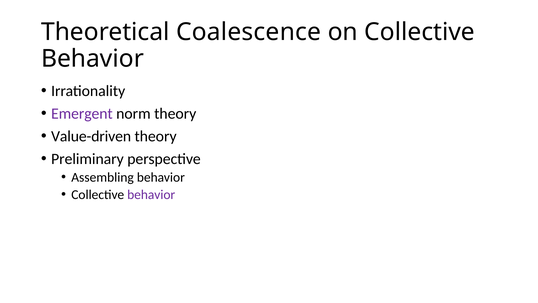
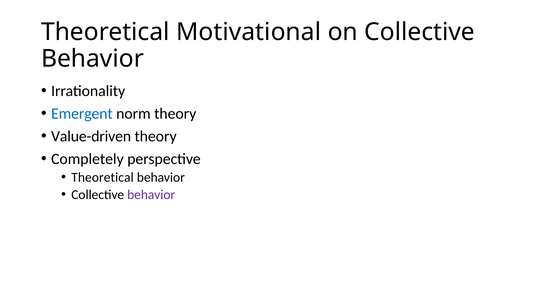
Coalescence: Coalescence -> Motivational (249, 32)
Emergent colour: purple -> blue (82, 114)
Preliminary: Preliminary -> Completely (87, 159)
Assembling: Assembling -> Theoretical (102, 177)
